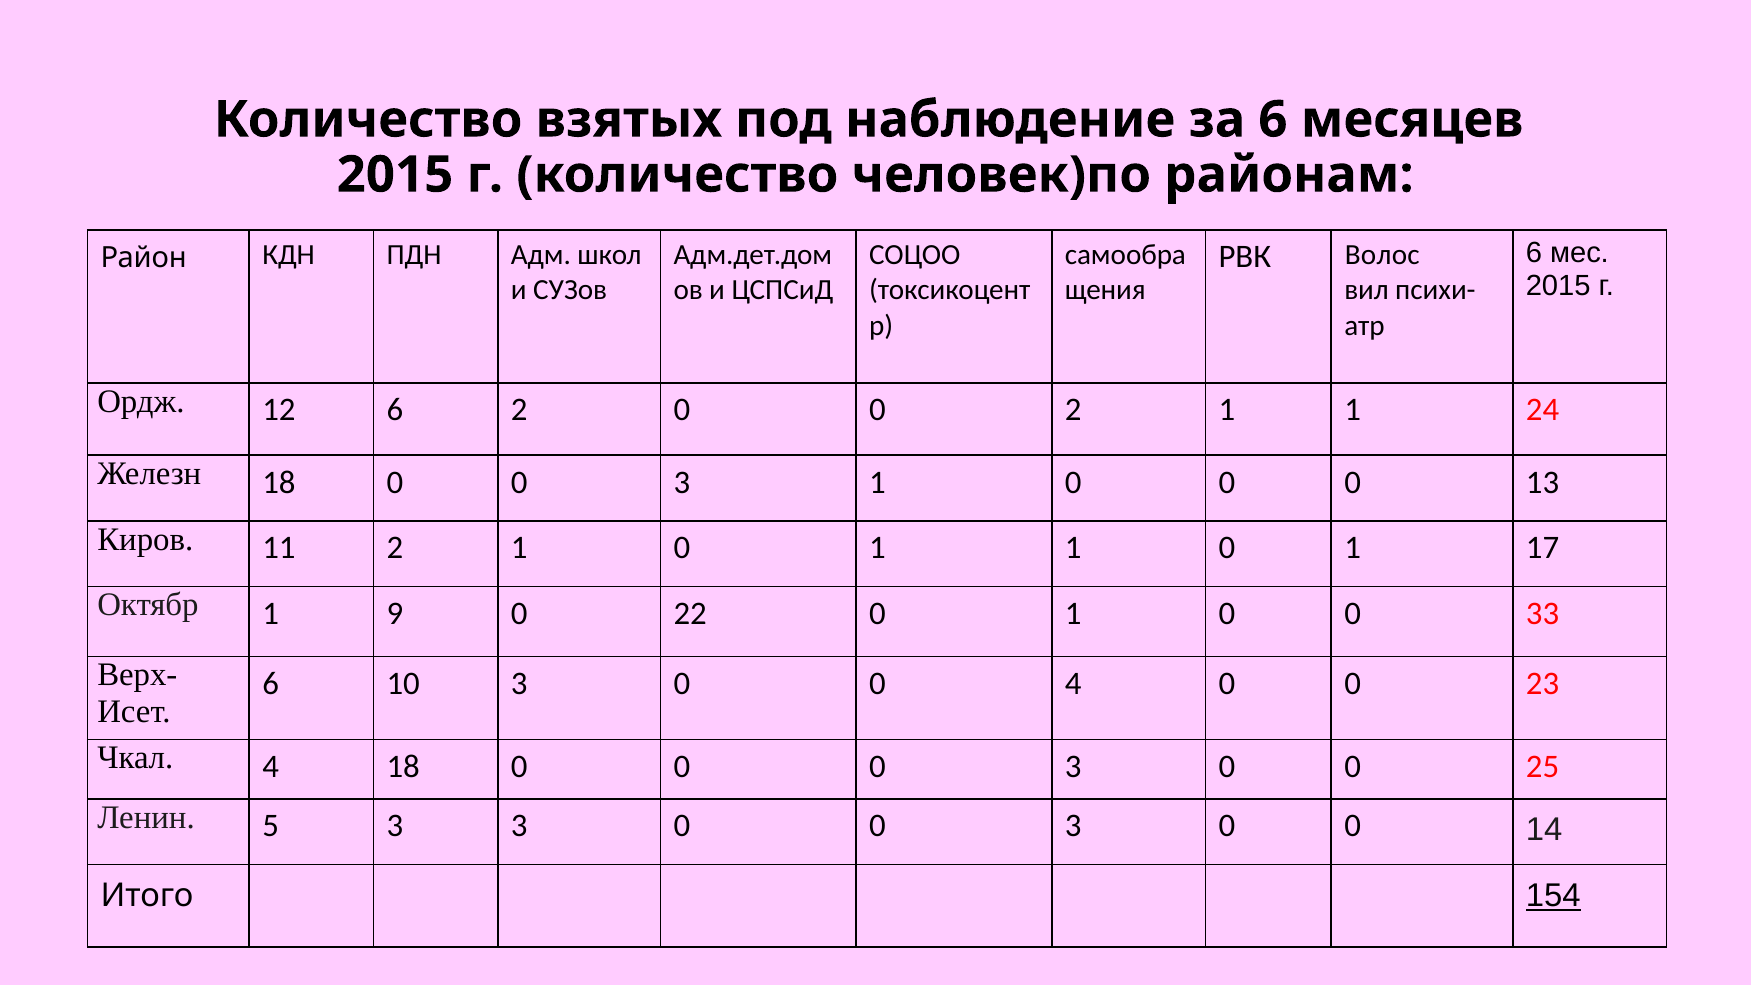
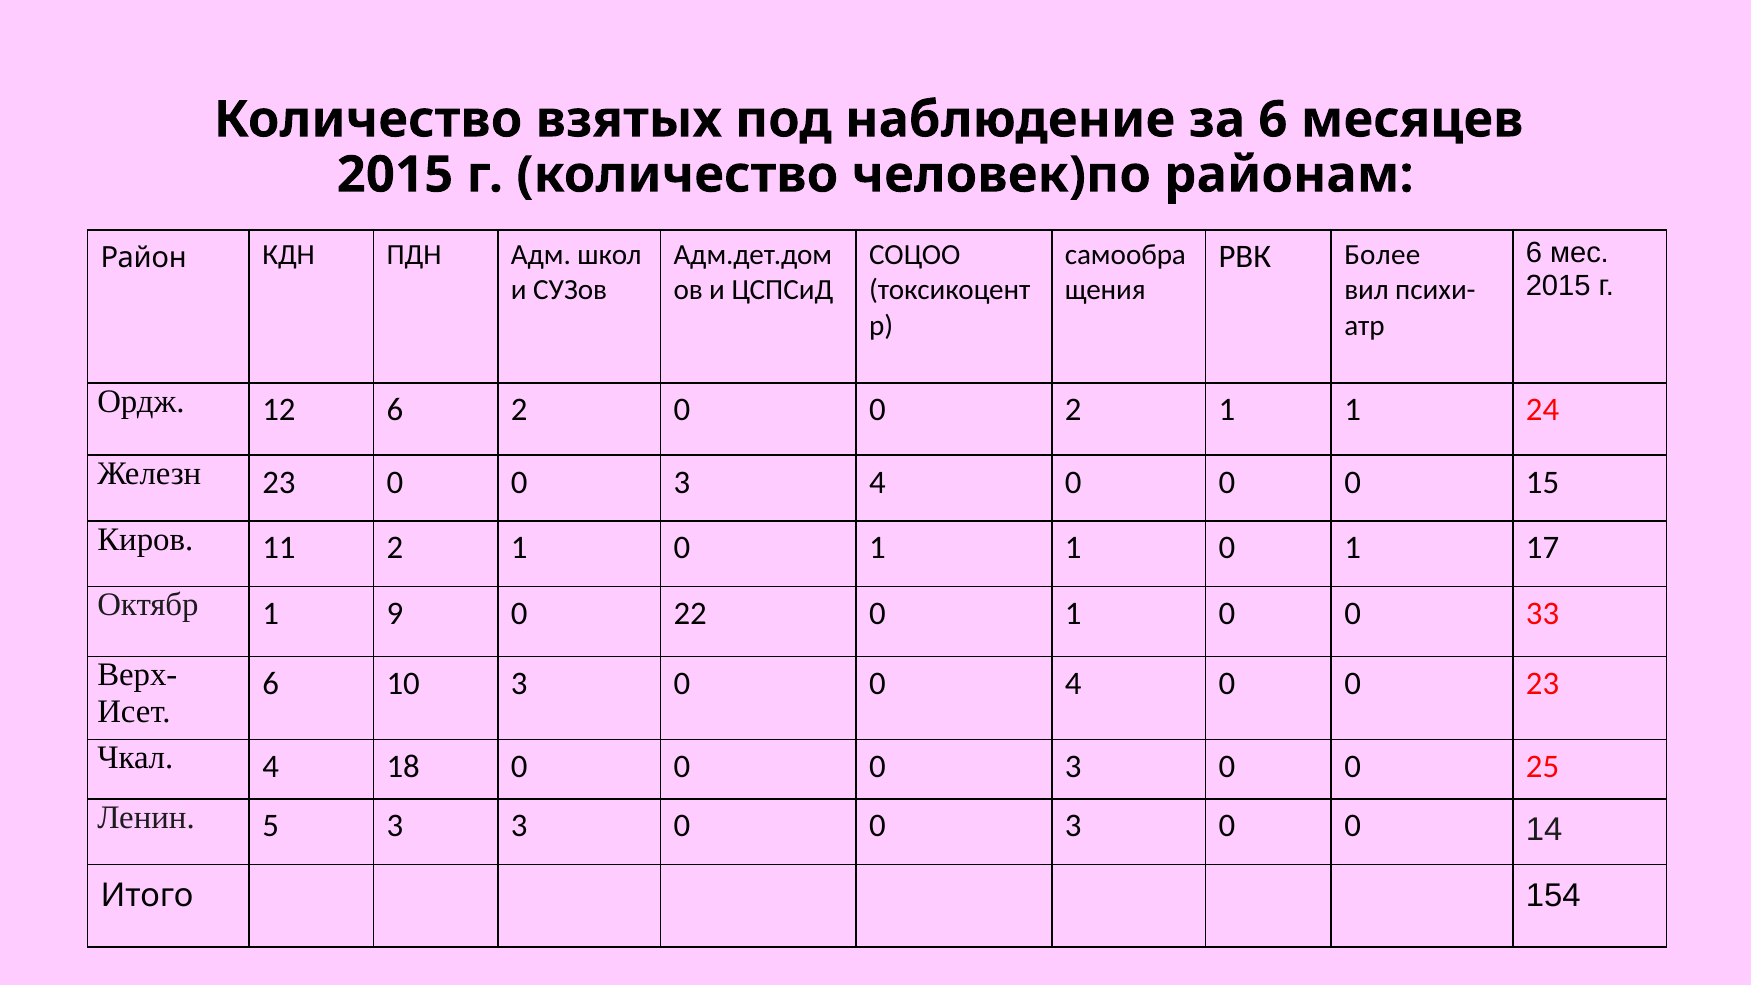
Волос: Волос -> Более (1382, 255)
Железн 18: 18 -> 23 (279, 482)
3 1: 1 -> 4 (878, 482)
13: 13 -> 15 (1543, 482)
154 underline: present -> none (1553, 895)
